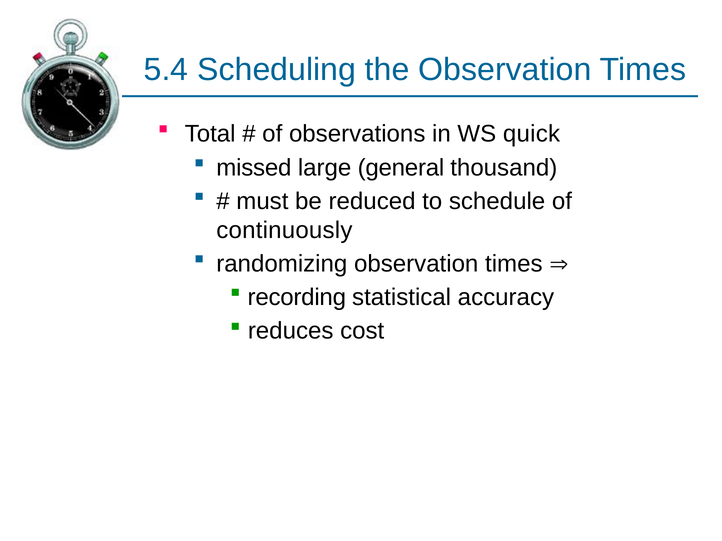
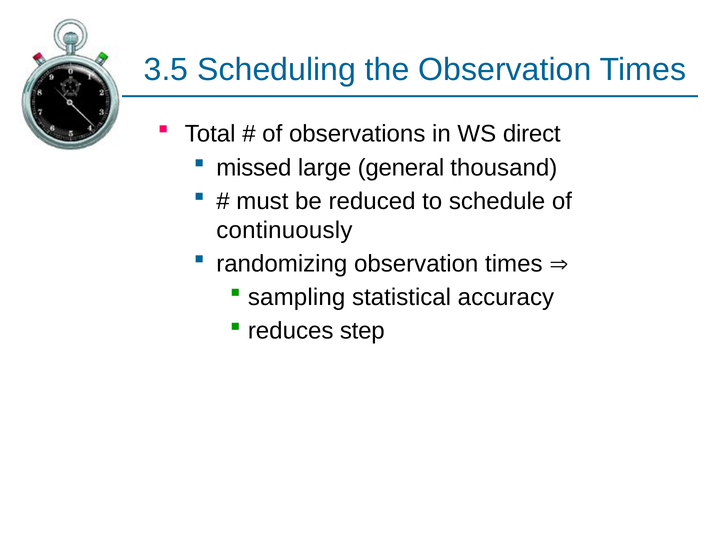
5.4: 5.4 -> 3.5 (166, 70)
quick: quick -> direct (532, 134)
recording: recording -> sampling (297, 298)
cost: cost -> step (362, 331)
